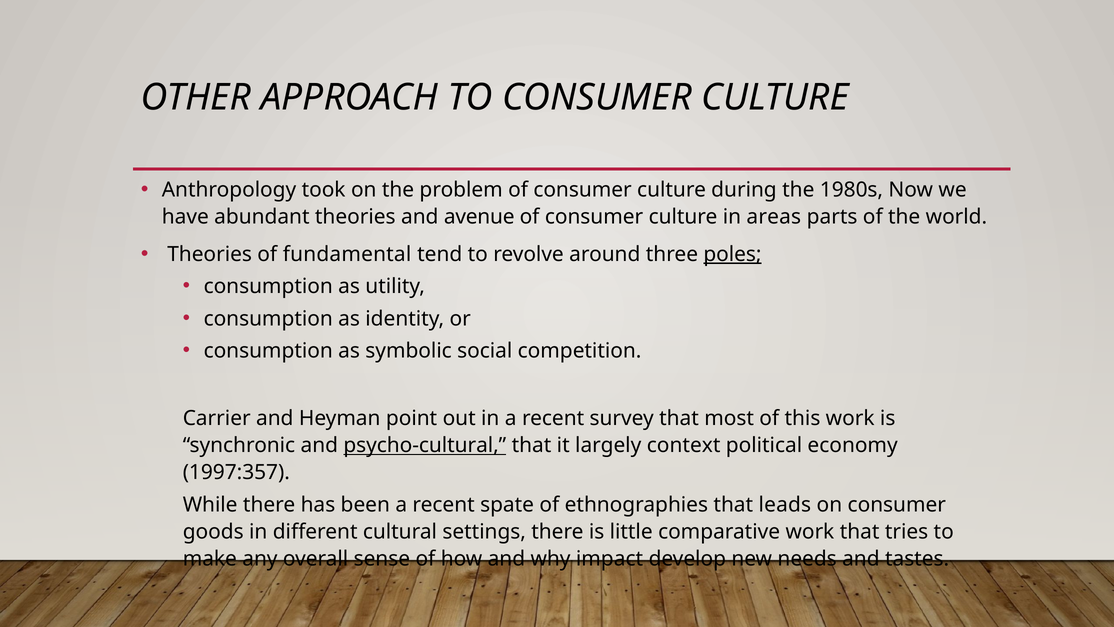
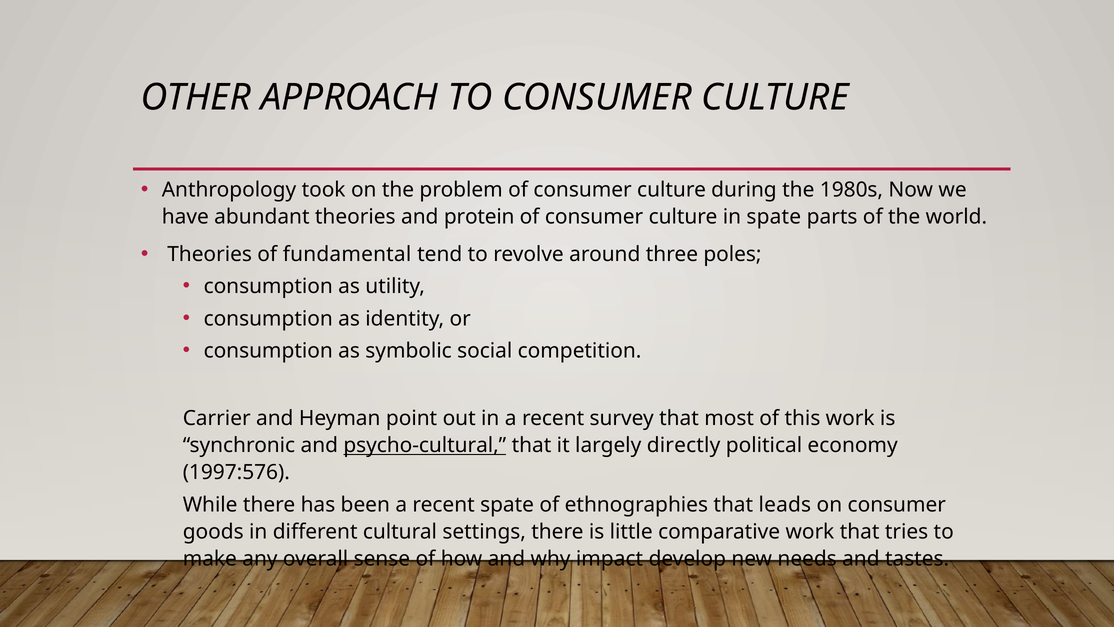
avenue: avenue -> protein (479, 217)
in areas: areas -> spate (774, 217)
poles underline: present -> none (732, 254)
context: context -> directly (684, 445)
1997:357: 1997:357 -> 1997:576 (236, 472)
